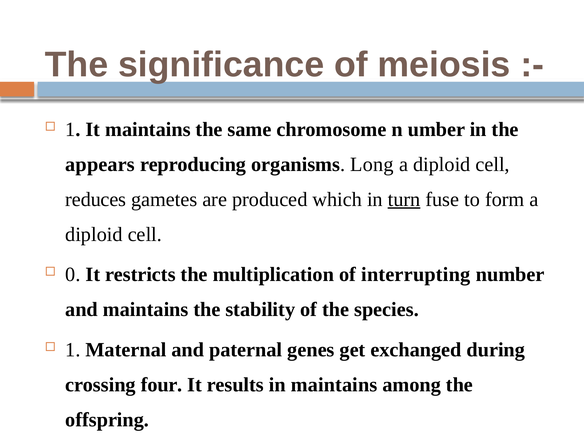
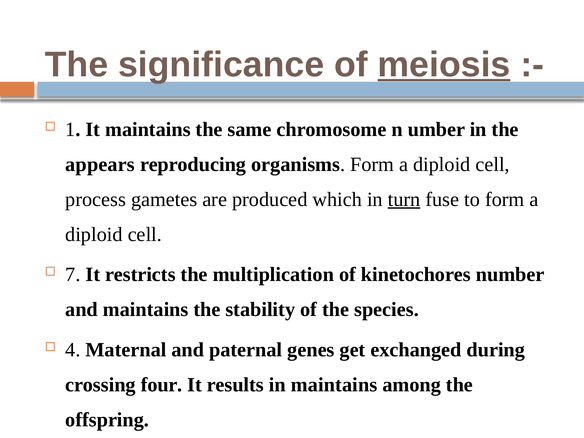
meiosis underline: none -> present (444, 65)
organisms Long: Long -> Form (372, 164)
reduces: reduces -> process (96, 199)
0: 0 -> 7 (73, 275)
interrupting: interrupting -> kinetochores (416, 275)
1: 1 -> 4 (73, 350)
